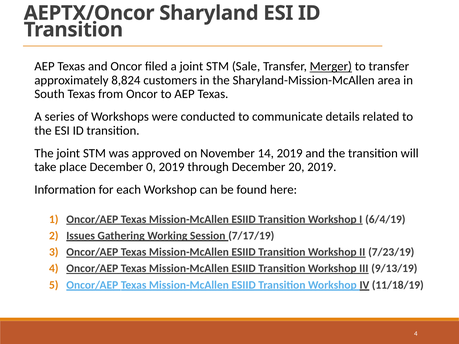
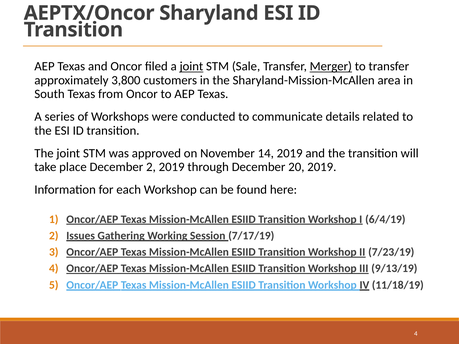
joint underline: none -> present (191, 66)
8,824: 8,824 -> 3,800 (126, 80)
December 0: 0 -> 2 (151, 167)
